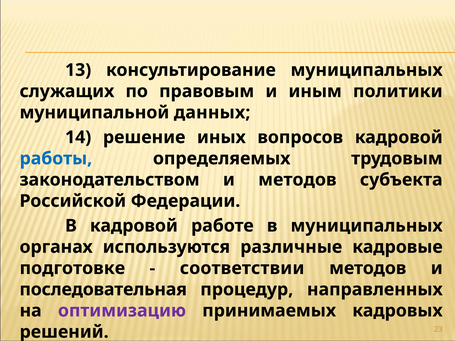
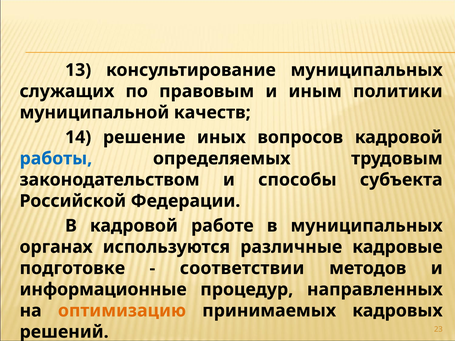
данных: данных -> качеств (212, 113)
и методов: методов -> способы (297, 180)
последовательная: последовательная -> информационные (103, 290)
оптимизацию colour: purple -> orange (122, 311)
